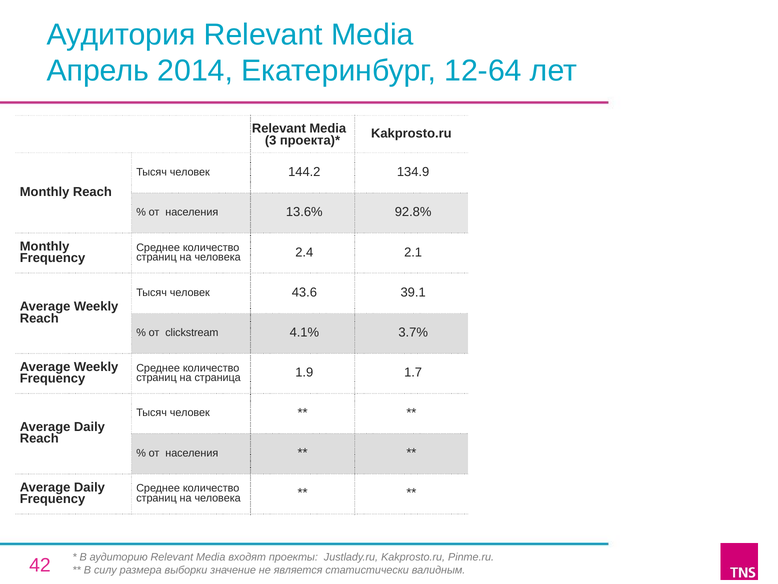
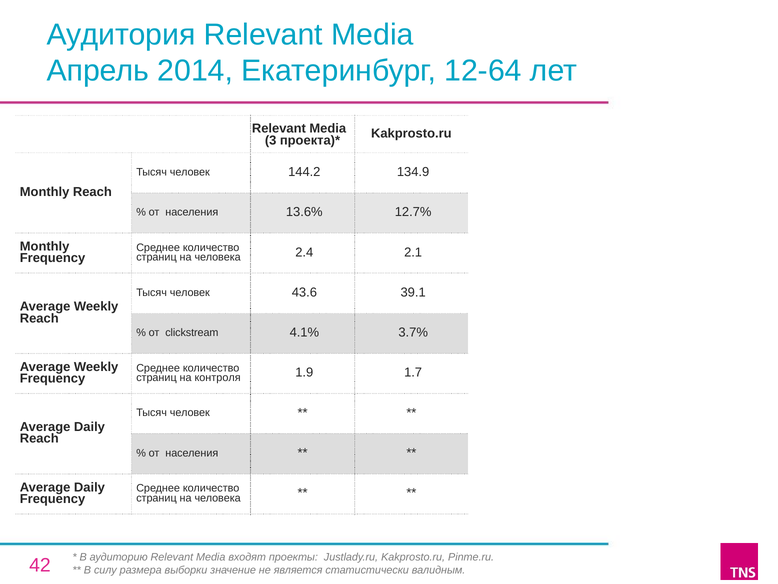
92.8%: 92.8% -> 12.7% (413, 212)
страница: страница -> контроля (218, 377)
